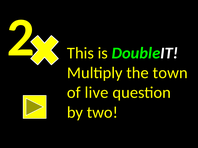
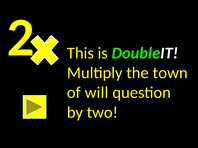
live: live -> will (97, 93)
